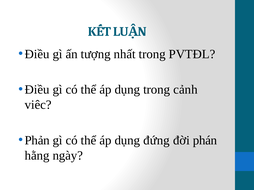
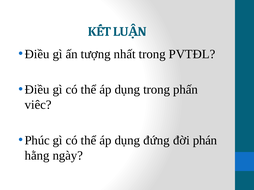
cảnh: cảnh -> phấn (186, 90)
Phản: Phản -> Phúc (37, 141)
